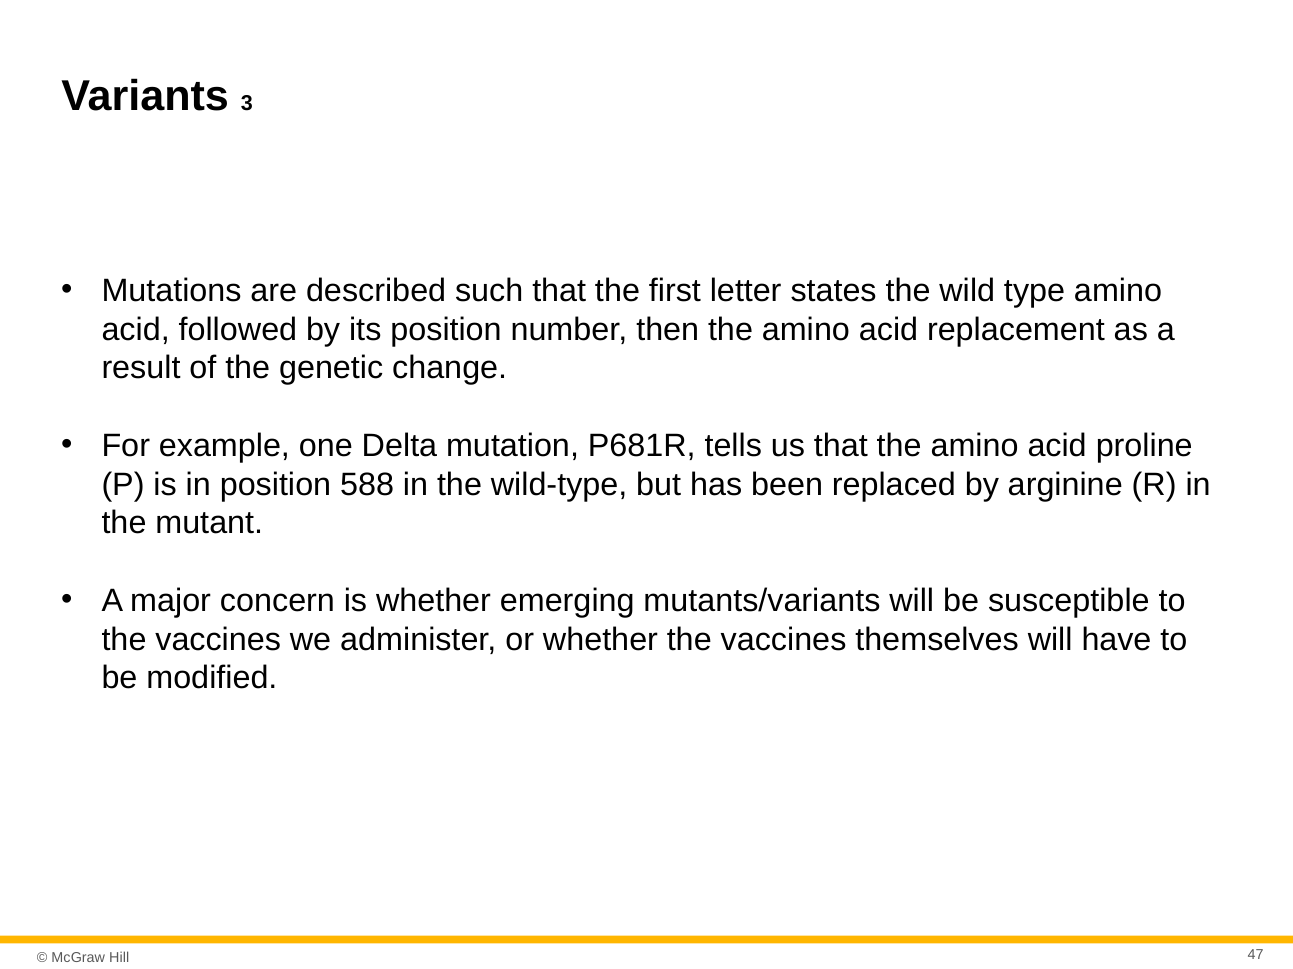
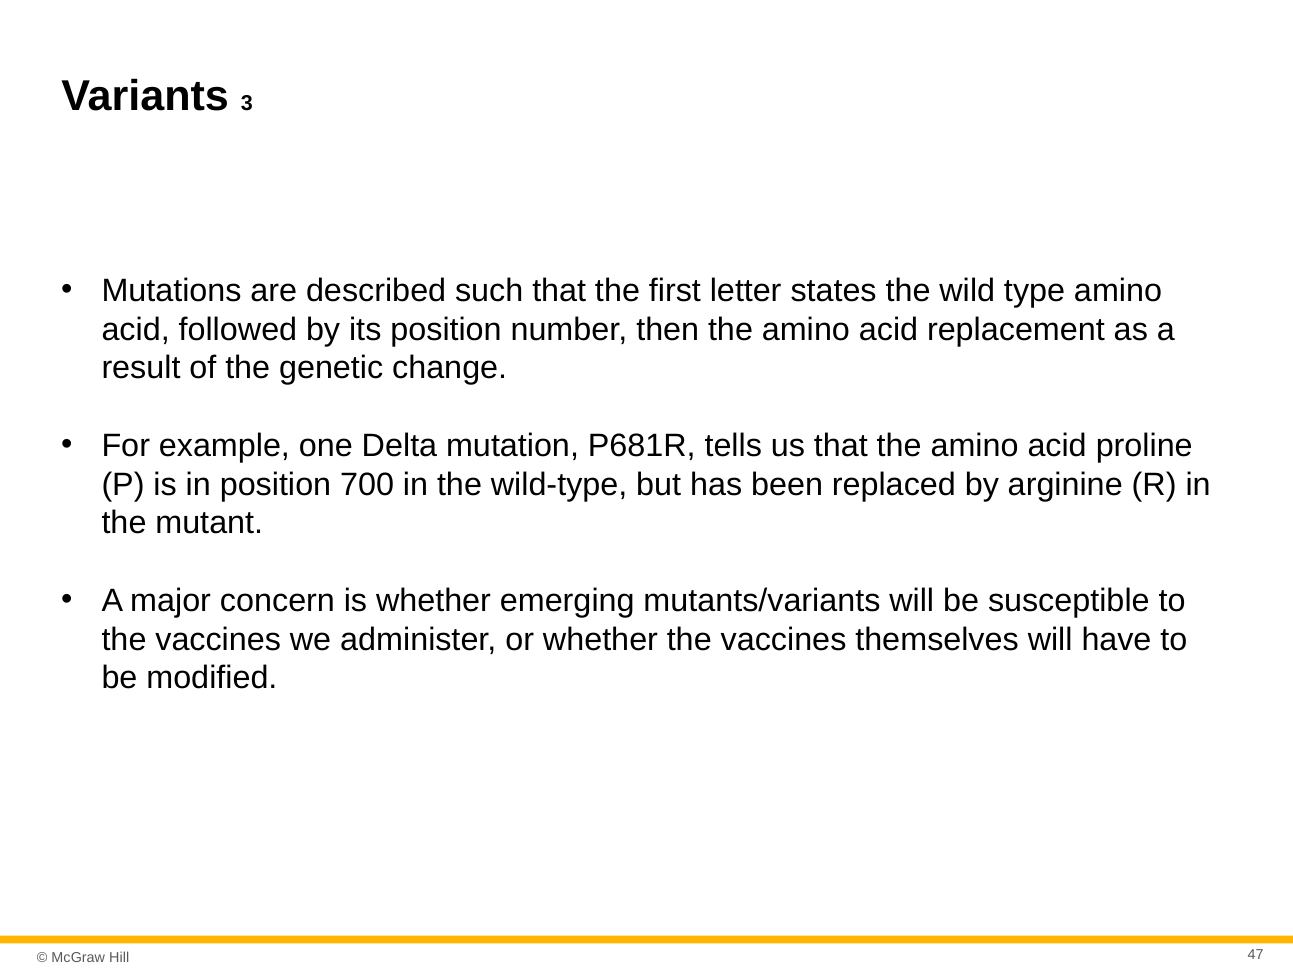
588: 588 -> 700 (367, 485)
